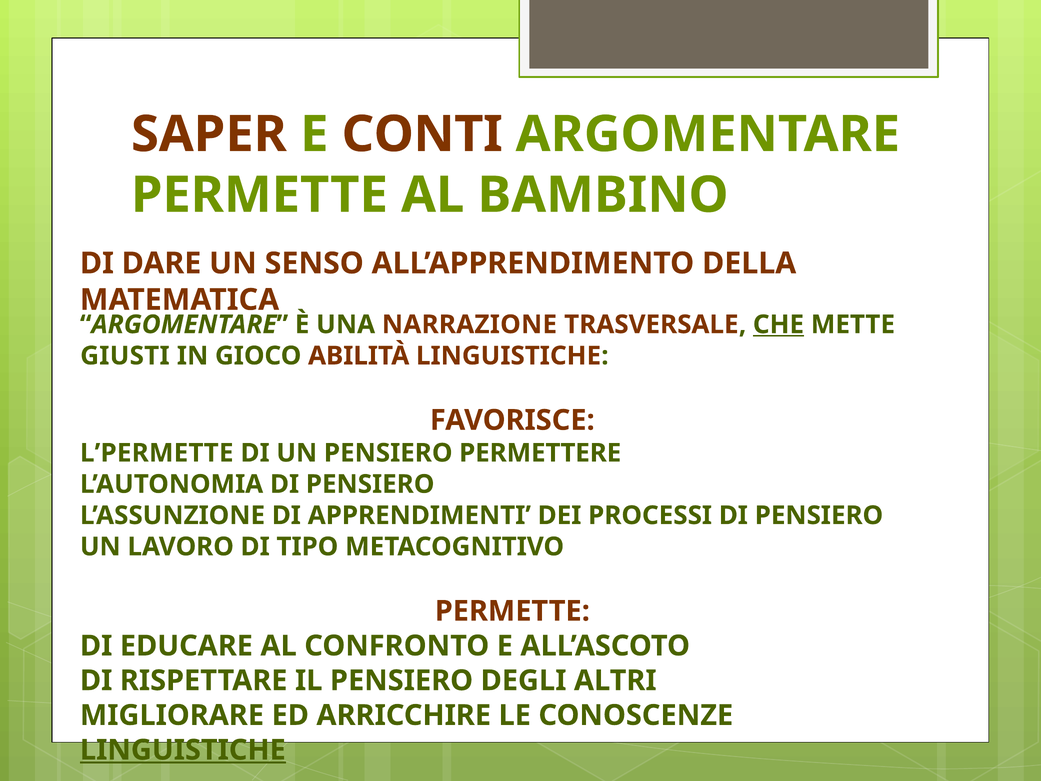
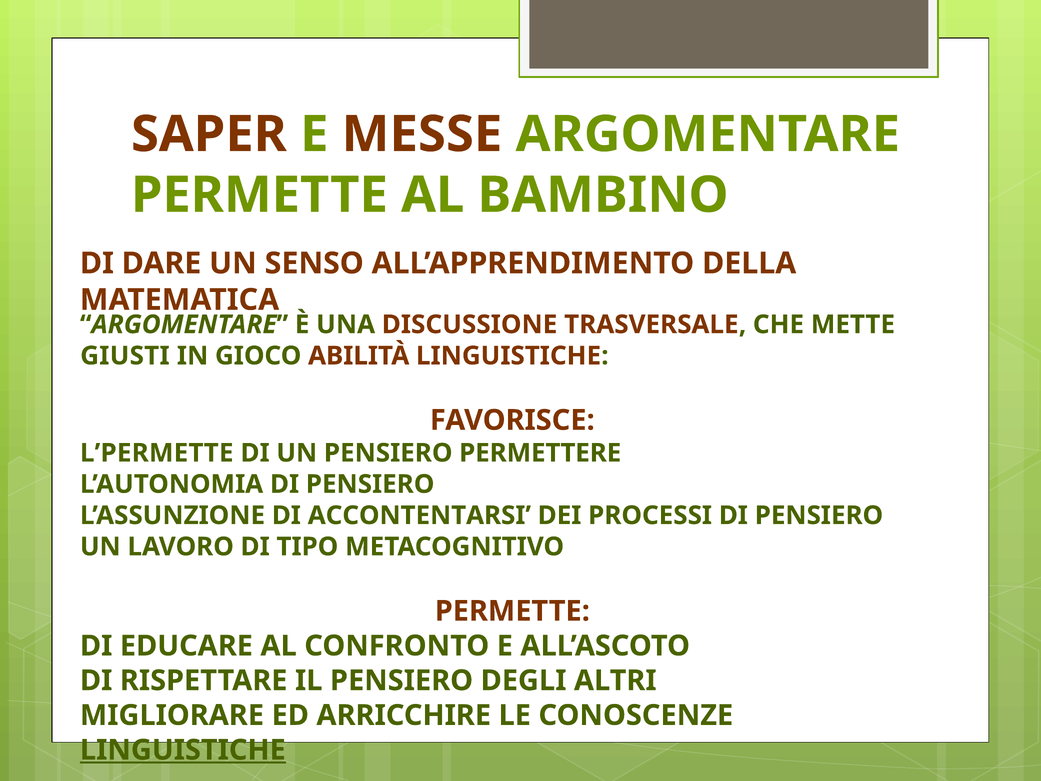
CONTI: CONTI -> MESSE (422, 134)
NARRAZIONE: NARRAZIONE -> DISCUSSIONE (470, 324)
CHE underline: present -> none (778, 324)
APPRENDIMENTI: APPRENDIMENTI -> ACCONTENTARSI (419, 515)
